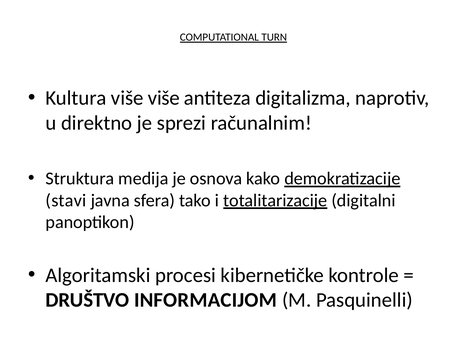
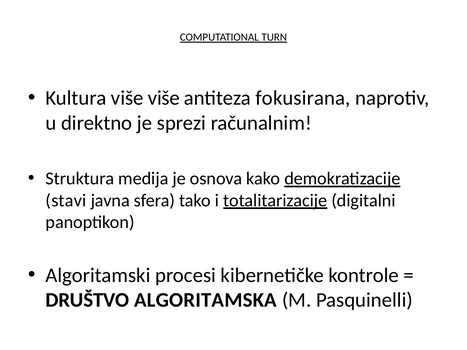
digitalizma: digitalizma -> fokusirana (303, 98)
INFORMACIJOM: INFORMACIJOM -> ALGORITAMSKA (205, 300)
